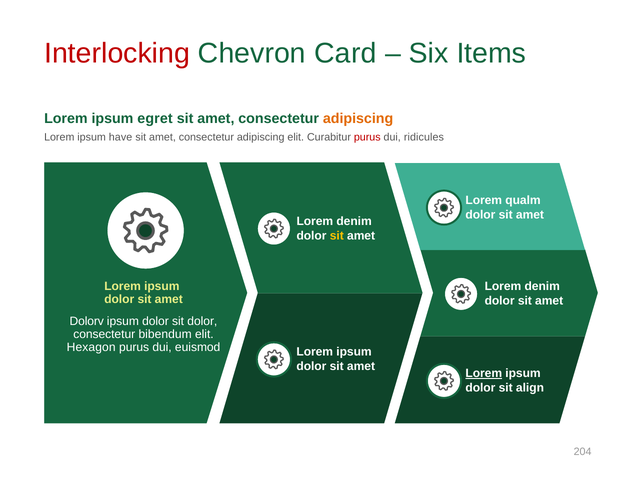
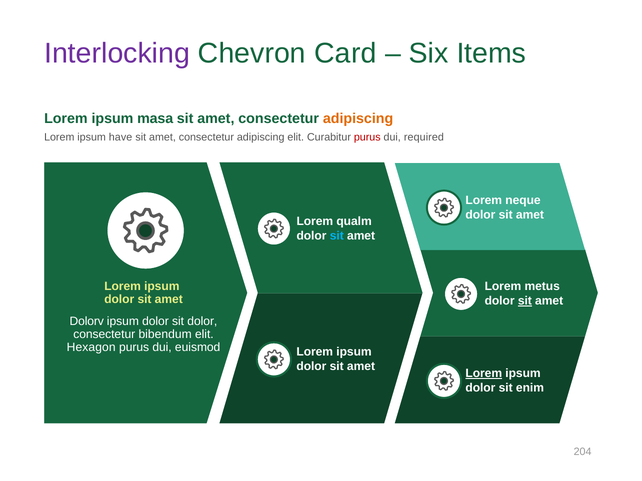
Interlocking colour: red -> purple (117, 53)
egret: egret -> masa (155, 119)
ridicules: ridicules -> required (424, 137)
qualm: qualm -> neque (523, 200)
denim: denim -> qualm (354, 222)
sit colour: yellow -> light blue (337, 236)
denim: denim -> metus (542, 287)
sit underline: none -> present (525, 301)
align: align -> enim (530, 388)
